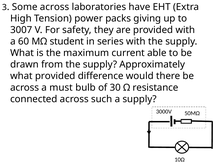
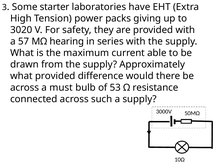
Some across: across -> starter (55, 7)
3007: 3007 -> 3020 (21, 30)
60: 60 -> 57 (24, 41)
student: student -> hearing (67, 41)
30: 30 -> 53 (115, 88)
